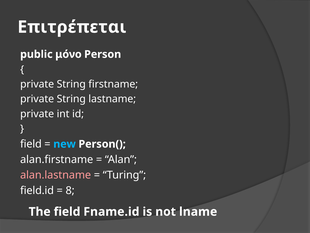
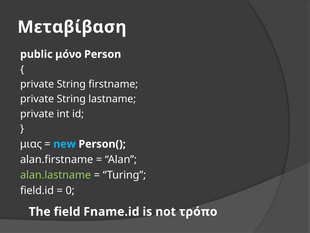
Επιτρέπεται: Επιτρέπεται -> Μεταβίβαση (72, 27)
field: field -> μιας (31, 144)
alan.lastname colour: pink -> light green (56, 175)
8: 8 -> 0 (70, 190)
lname: lname -> τρόπο (198, 211)
